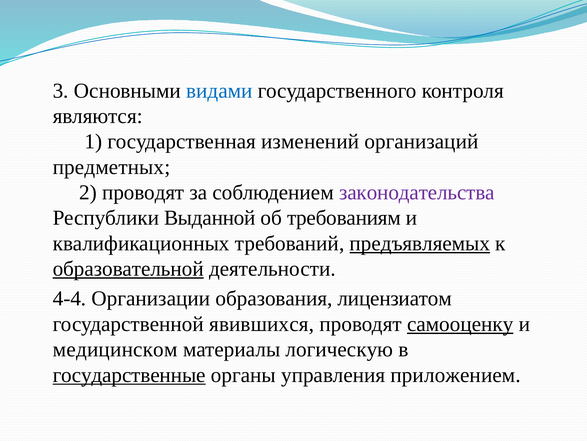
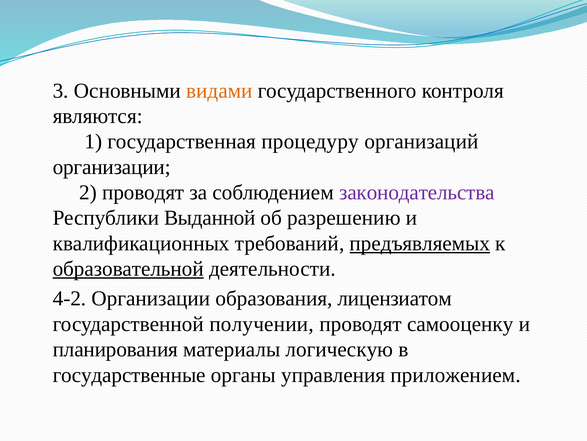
видами colour: blue -> orange (219, 91)
изменений: изменений -> процедуру (310, 141)
предметных: предметных -> организации (112, 167)
требованиям: требованиям -> разрешению (344, 218)
4-4: 4-4 -> 4-2 (70, 298)
явившихся: явившихся -> получении (262, 324)
самооценку underline: present -> none (460, 324)
медицинском: медицинском -> планирования (115, 349)
государственные underline: present -> none (129, 374)
